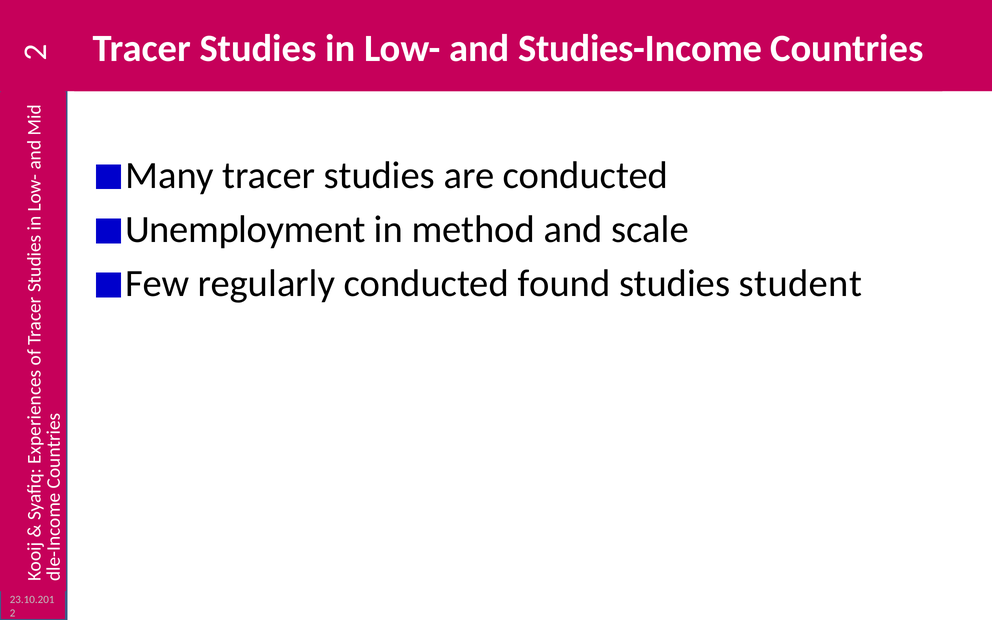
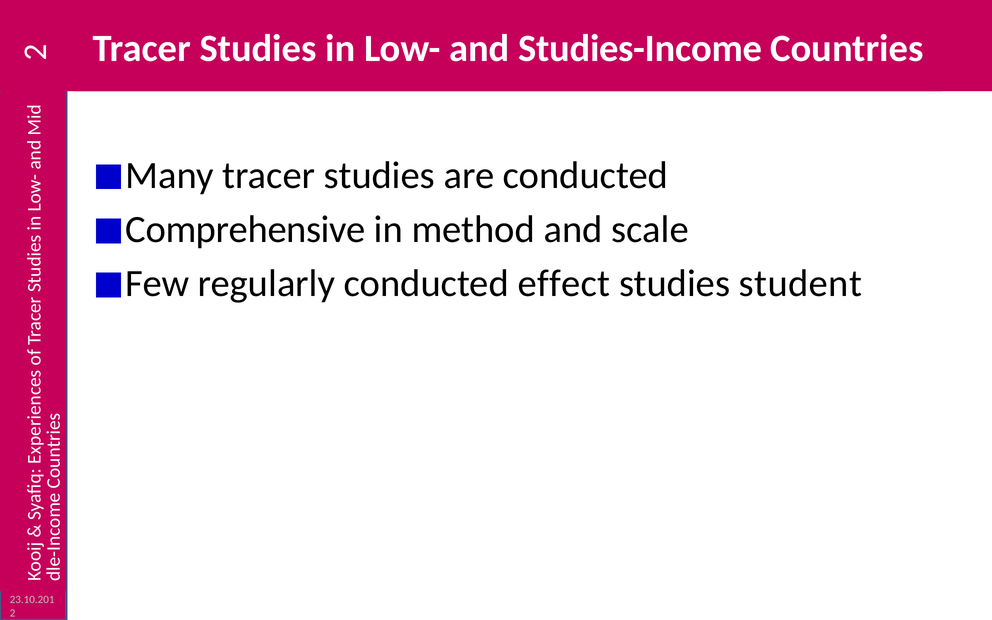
Unemployment: Unemployment -> Comprehensive (245, 230)
found: found -> effect (564, 284)
